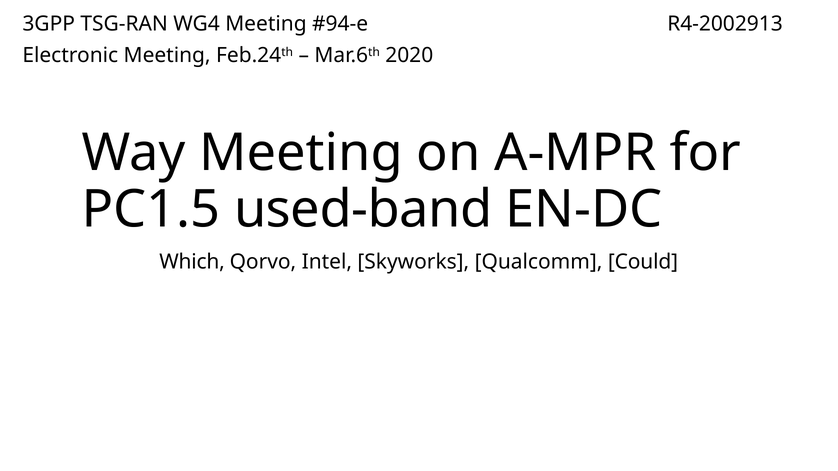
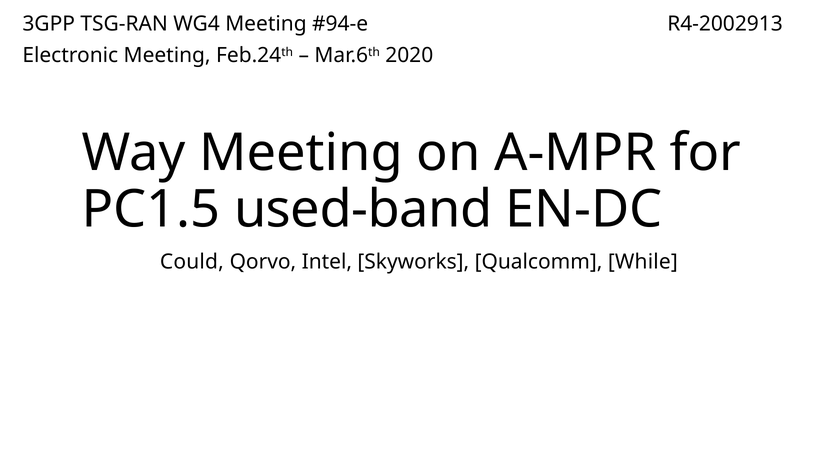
Which: Which -> Could (192, 262)
Could: Could -> While (643, 262)
